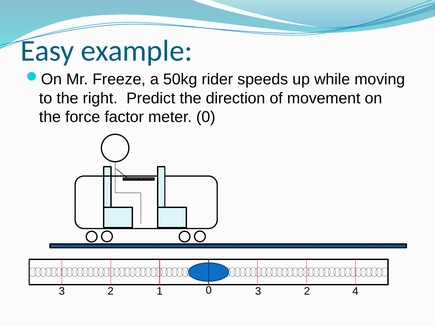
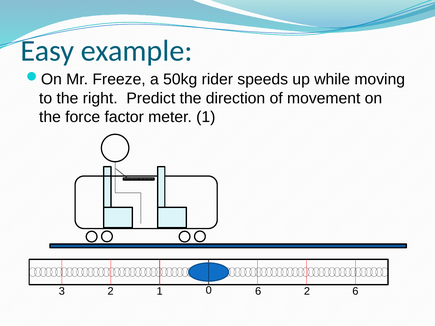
meter 0: 0 -> 1 (206, 117)
0 3: 3 -> 6 (258, 291)
2 4: 4 -> 6 (355, 291)
